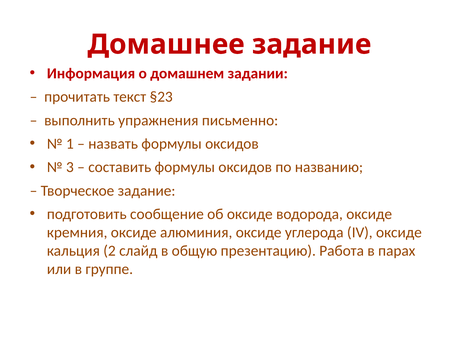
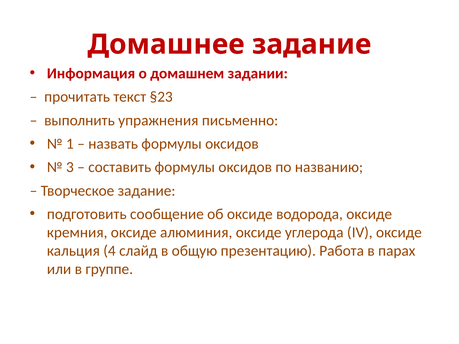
2: 2 -> 4 (110, 251)
